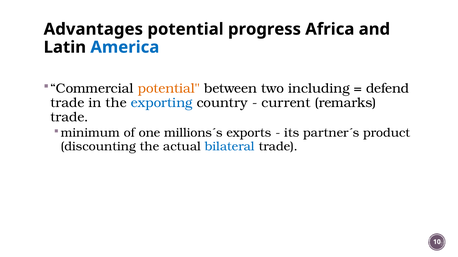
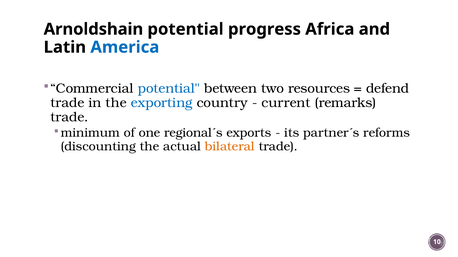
Advantages: Advantages -> Arnoldshain (93, 29)
potential colour: orange -> blue (169, 89)
including: including -> resources (319, 89)
millions´s: millions´s -> regional´s (193, 133)
product: product -> reforms (387, 133)
bilateral colour: blue -> orange (230, 147)
